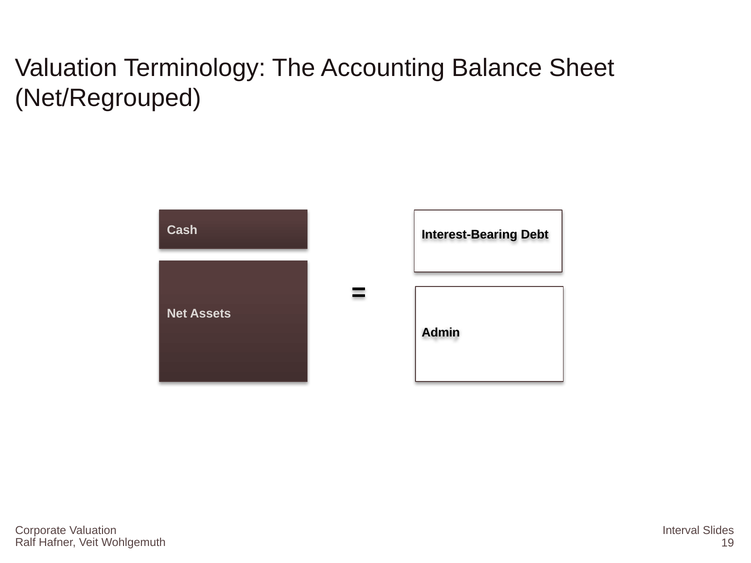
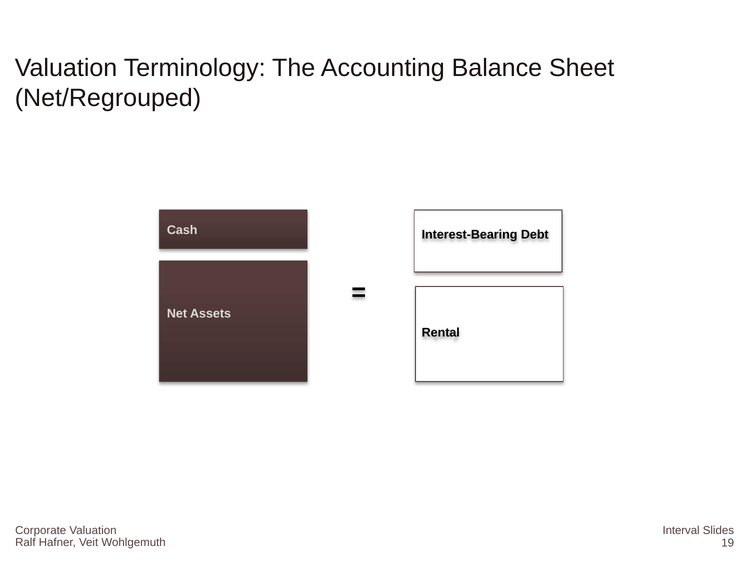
Admin: Admin -> Rental (441, 333)
